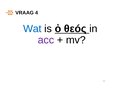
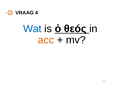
acc colour: purple -> orange (46, 40)
